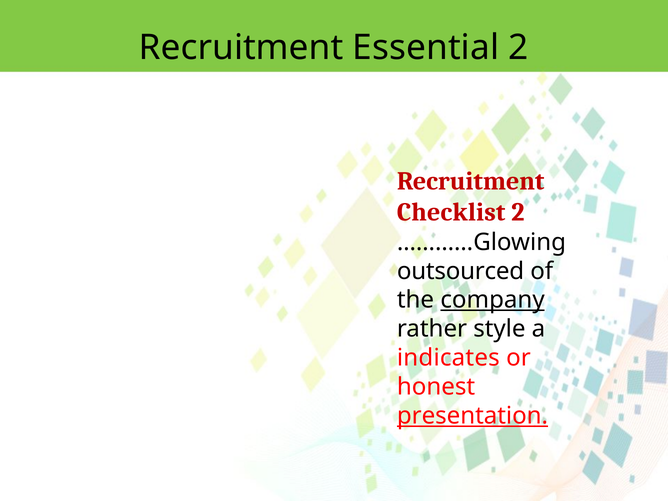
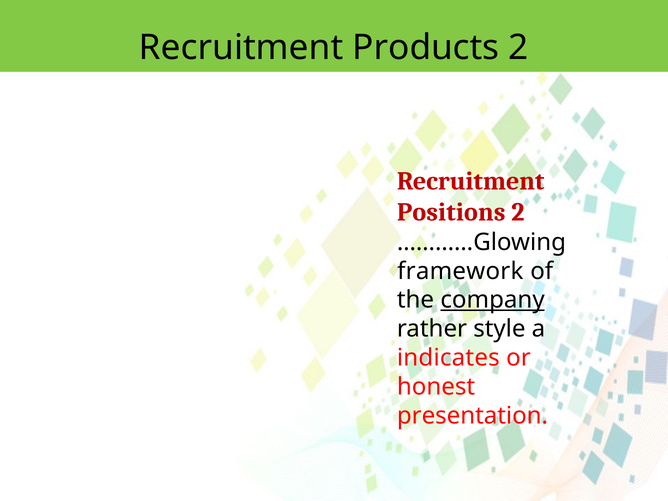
Essential: Essential -> Products (426, 48)
Checklist: Checklist -> Positions (451, 212)
outsourced: outsourced -> framework (460, 271)
presentation underline: present -> none (472, 416)
